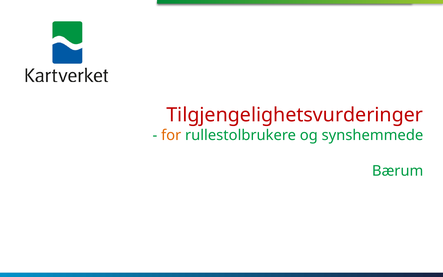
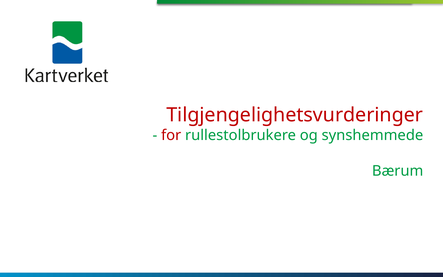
for colour: orange -> red (171, 135)
